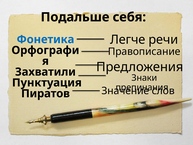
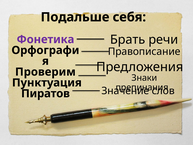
Легче: Легче -> Брать (128, 40)
Фонетика colour: blue -> purple (45, 39)
Захватили: Захватили -> Проверим (45, 72)
